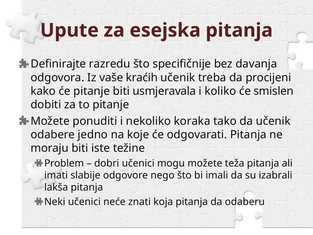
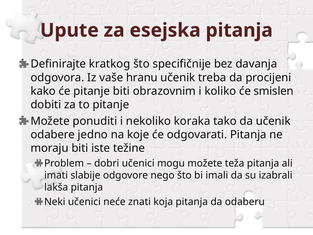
razredu: razredu -> kratkog (110, 64)
kraćih: kraćih -> hranu (142, 77)
usmjeravala: usmjeravala -> obrazovnim (164, 91)
